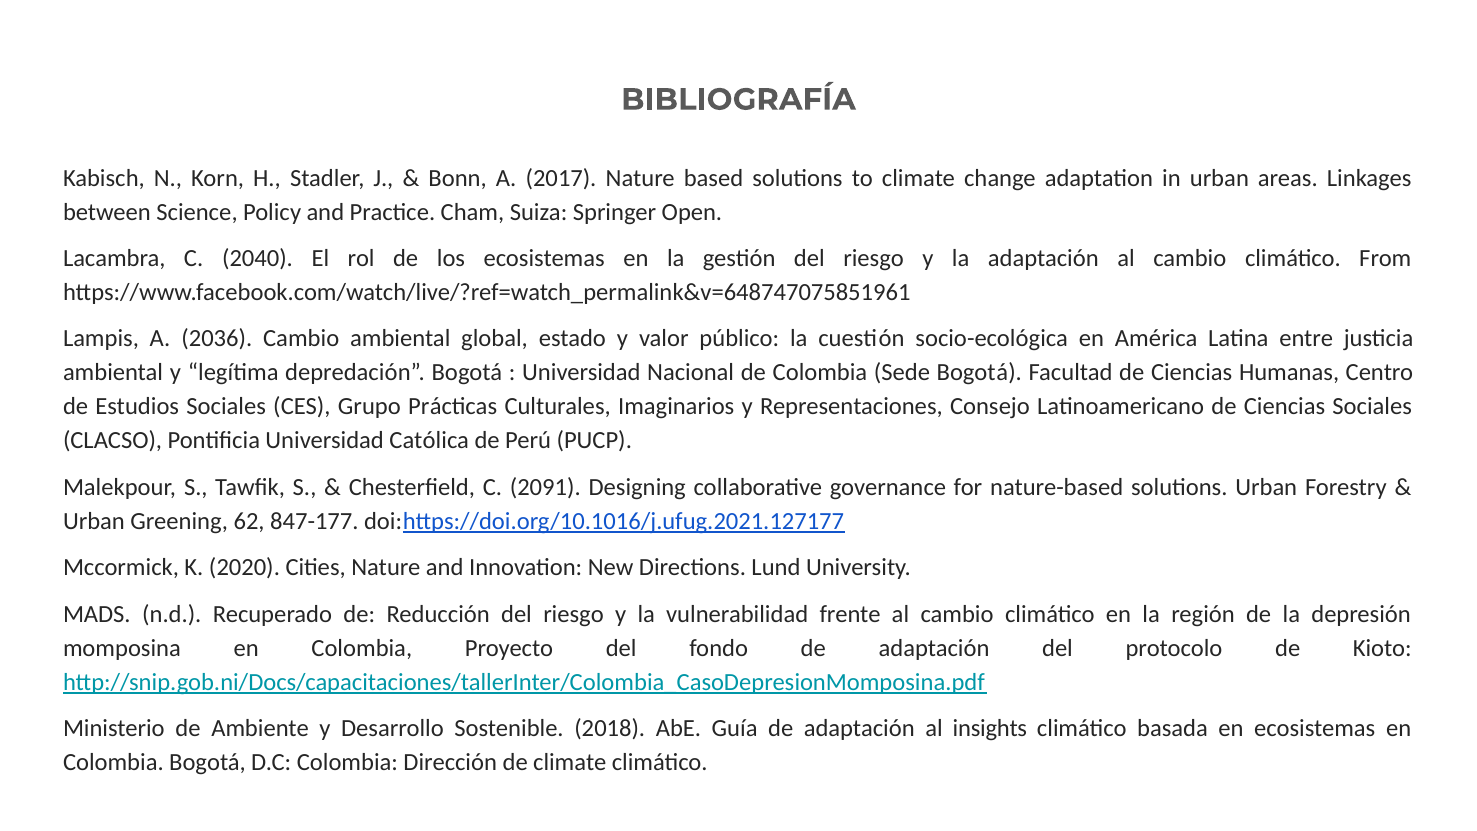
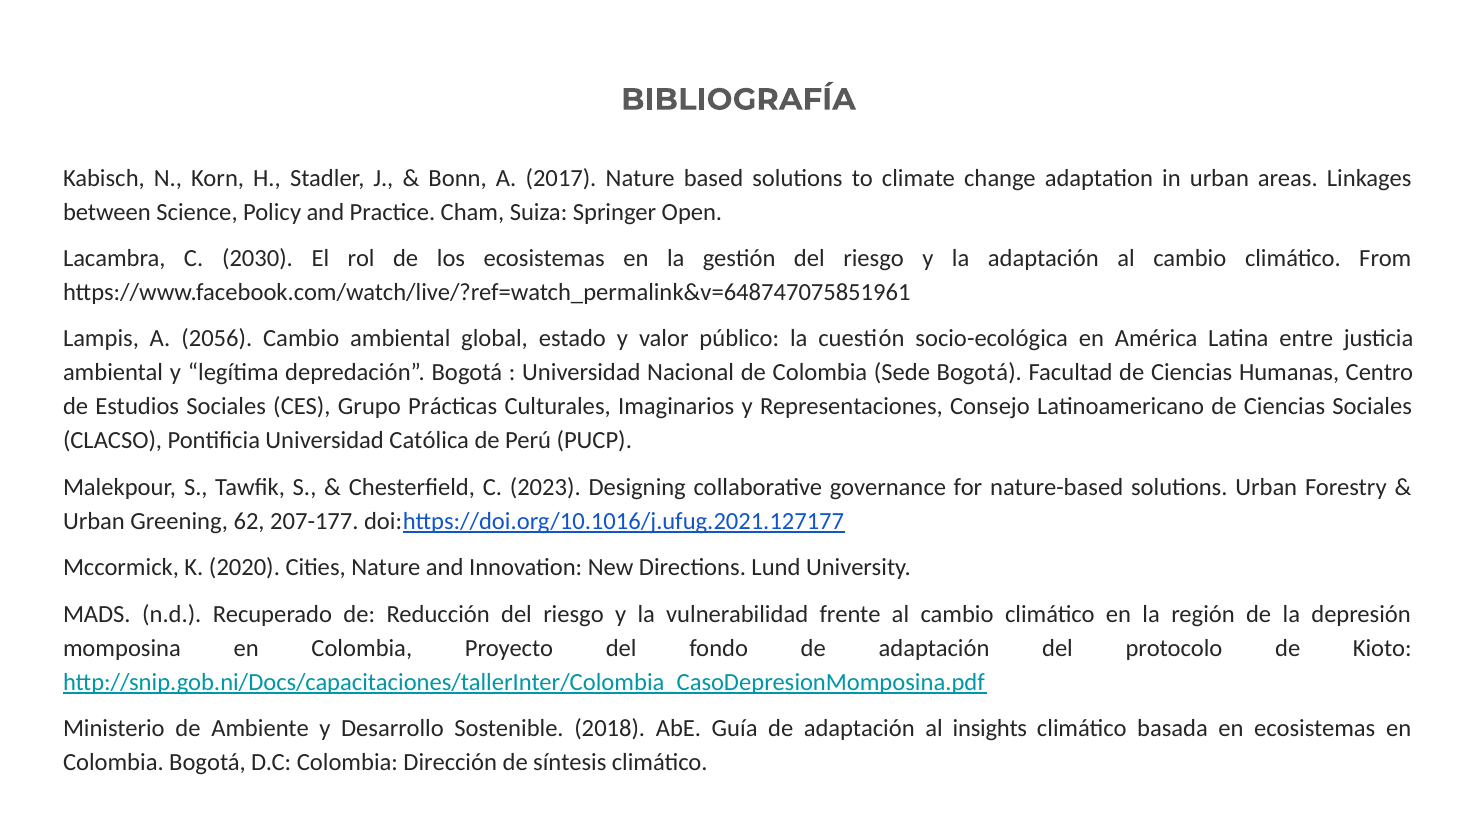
2040: 2040 -> 2030 (257, 258)
2036: 2036 -> 2056 (217, 339)
2091: 2091 -> 2023 (545, 487)
847-177: 847-177 -> 207-177 (314, 521)
de climate: climate -> síntesis (570, 763)
